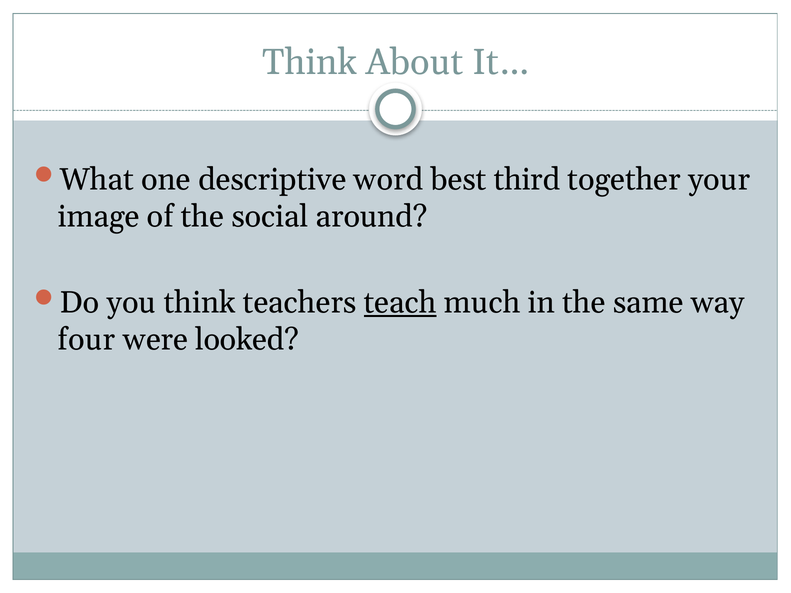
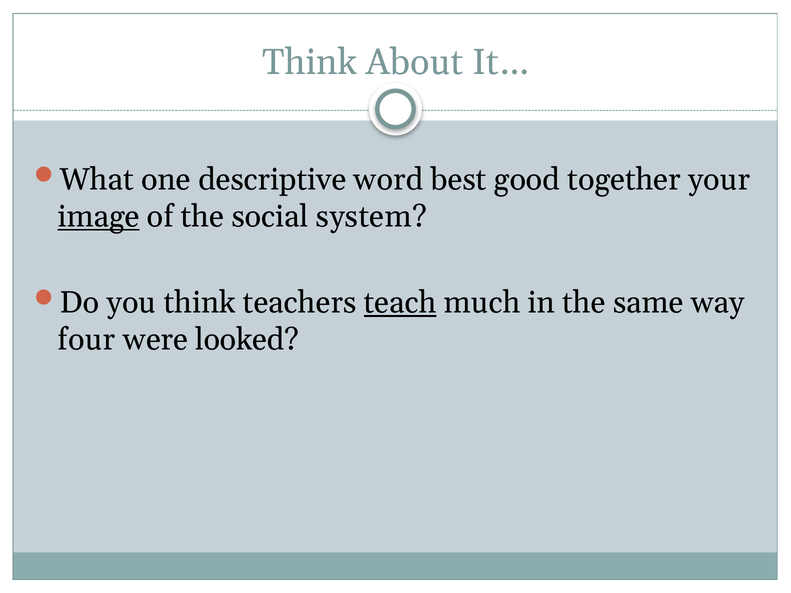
third: third -> good (527, 180)
image underline: none -> present (99, 217)
around: around -> system (371, 217)
